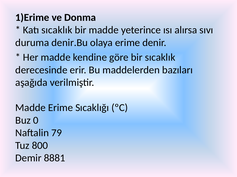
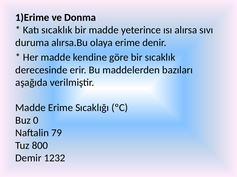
denir.Bu: denir.Bu -> alırsa.Bu (70, 43)
8881: 8881 -> 1232 (55, 159)
